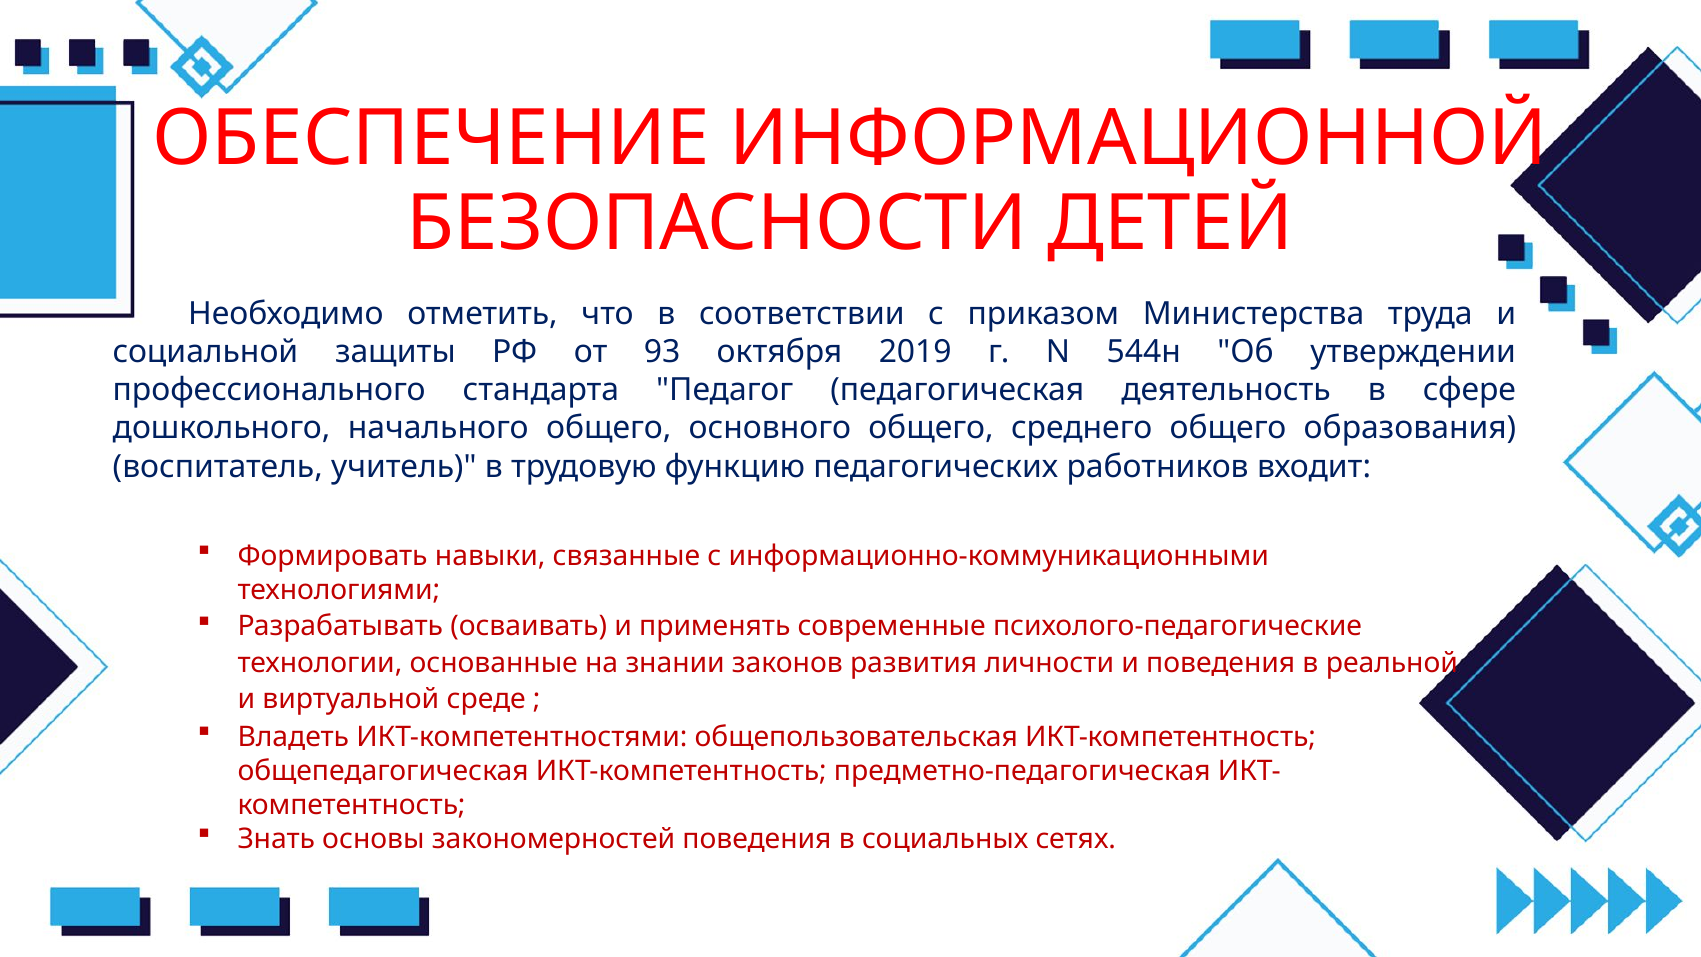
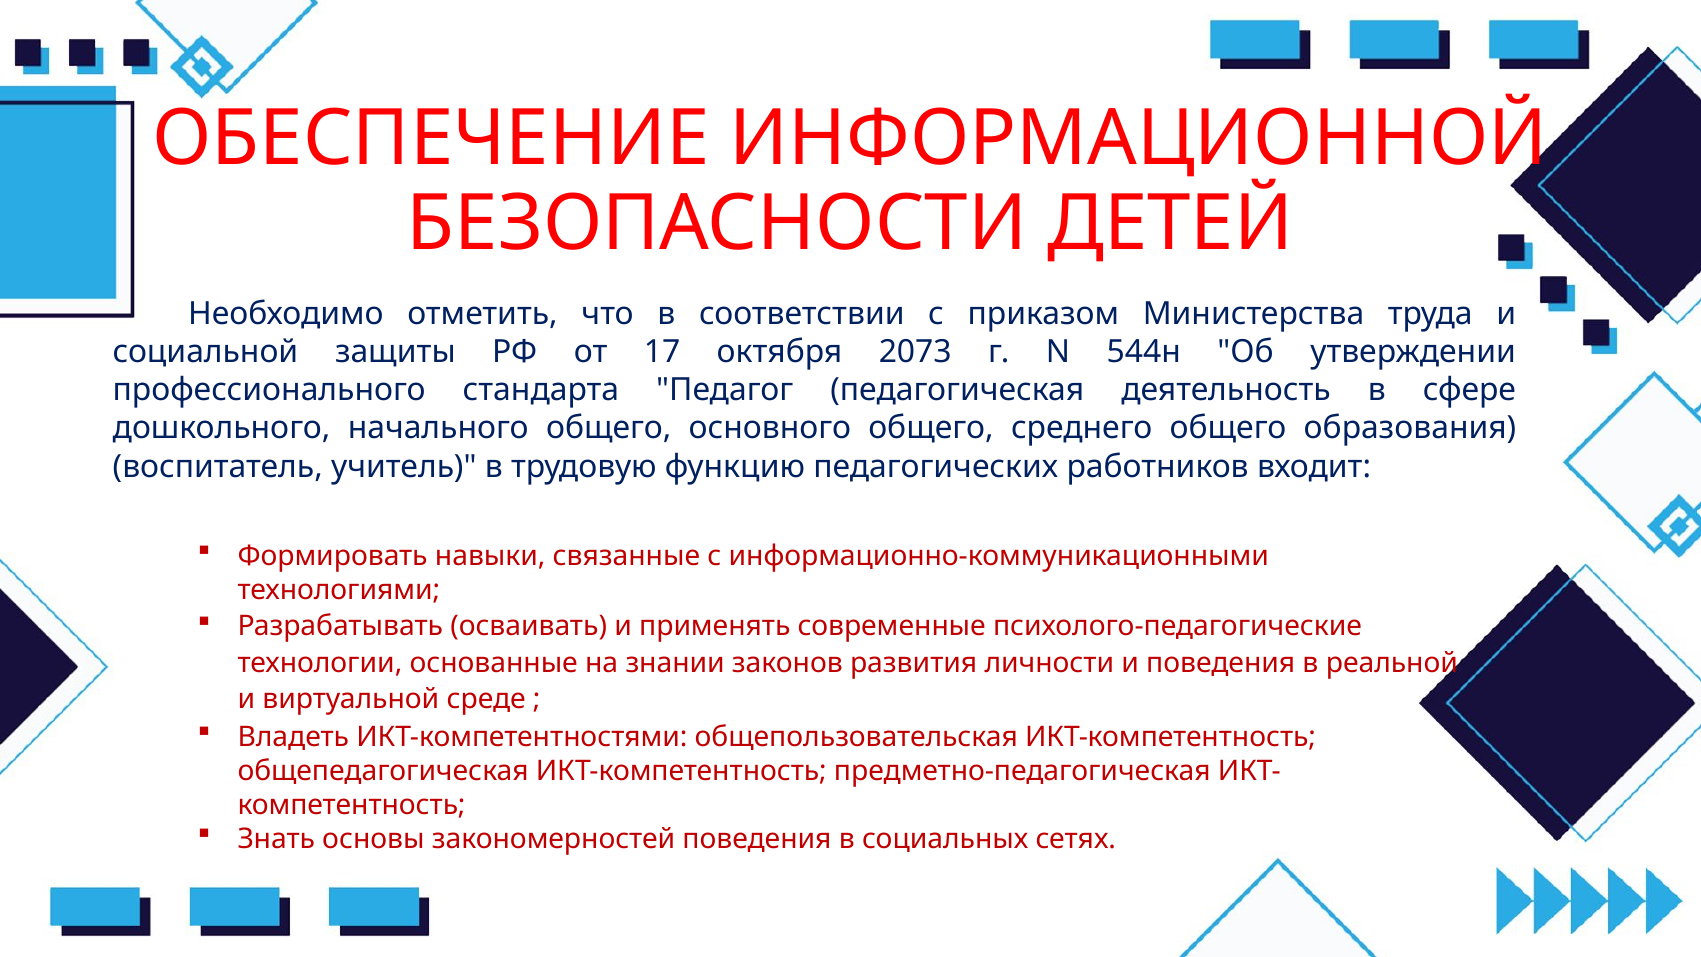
93: 93 -> 17 (662, 352)
2019: 2019 -> 2073 (915, 352)
